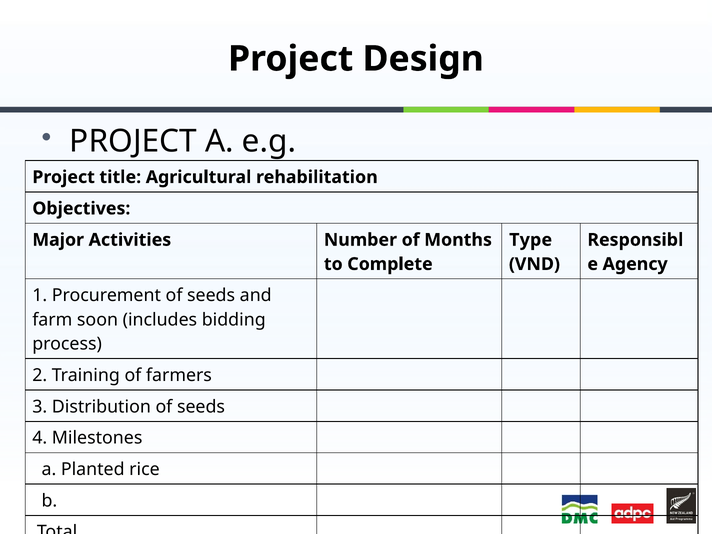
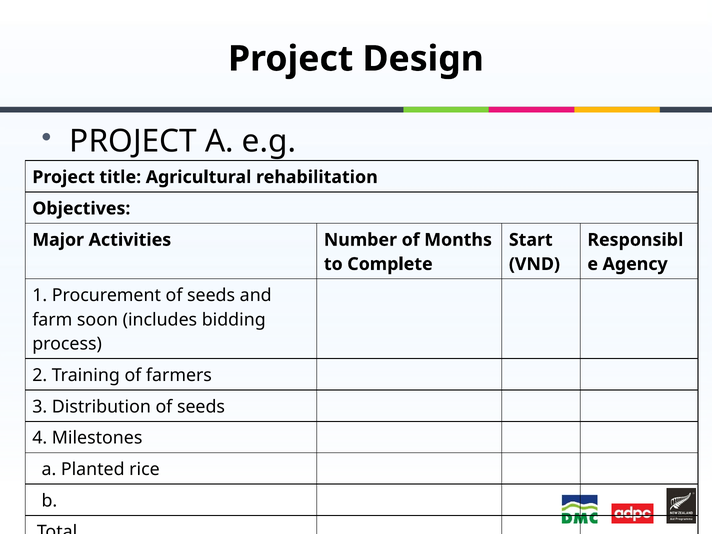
Type: Type -> Start (531, 240)
